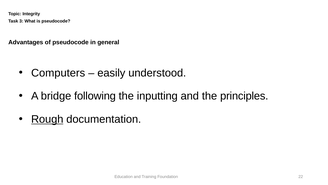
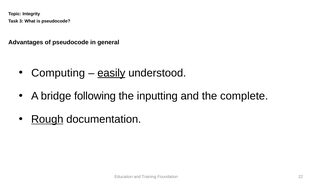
Computers: Computers -> Computing (58, 73)
easily underline: none -> present (111, 73)
principles: principles -> complete (244, 96)
